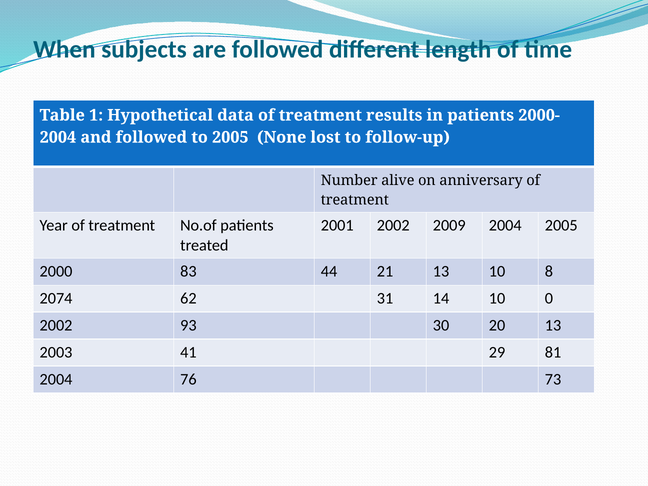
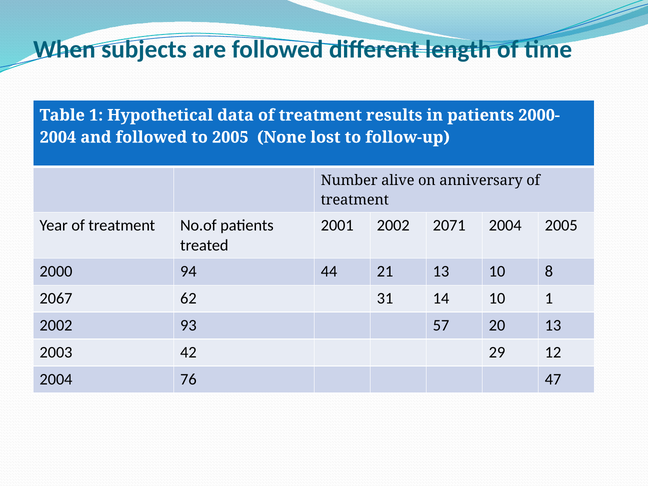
2009: 2009 -> 2071 (449, 225)
83: 83 -> 94 (188, 272)
2074: 2074 -> 2067 (56, 298)
10 0: 0 -> 1 (549, 298)
30: 30 -> 57 (441, 325)
41: 41 -> 42 (188, 352)
81: 81 -> 12 (553, 352)
73: 73 -> 47 (553, 379)
